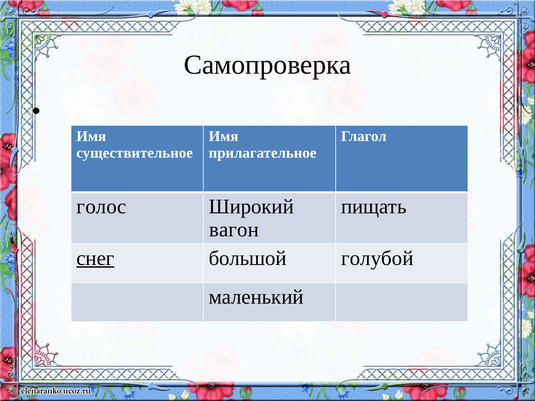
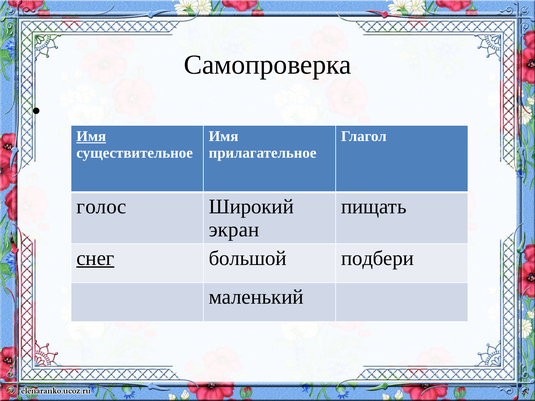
Имя underline: none -> present (91, 136)
вагон: вагон -> экран (234, 230)
голубой: голубой -> подбери (377, 258)
